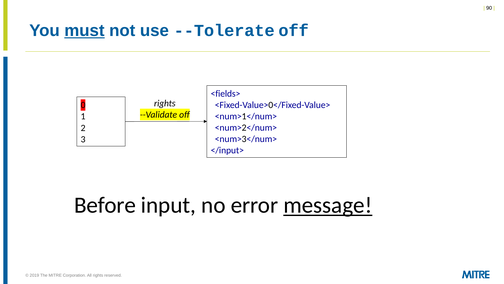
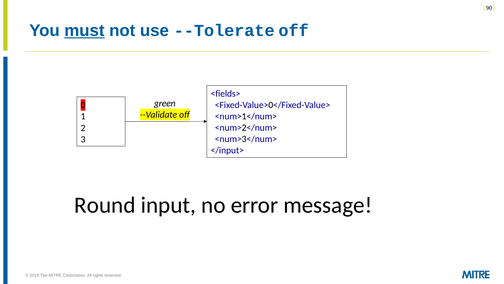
rights: rights -> green (165, 103)
Before: Before -> Round (105, 205)
message underline: present -> none (328, 205)
